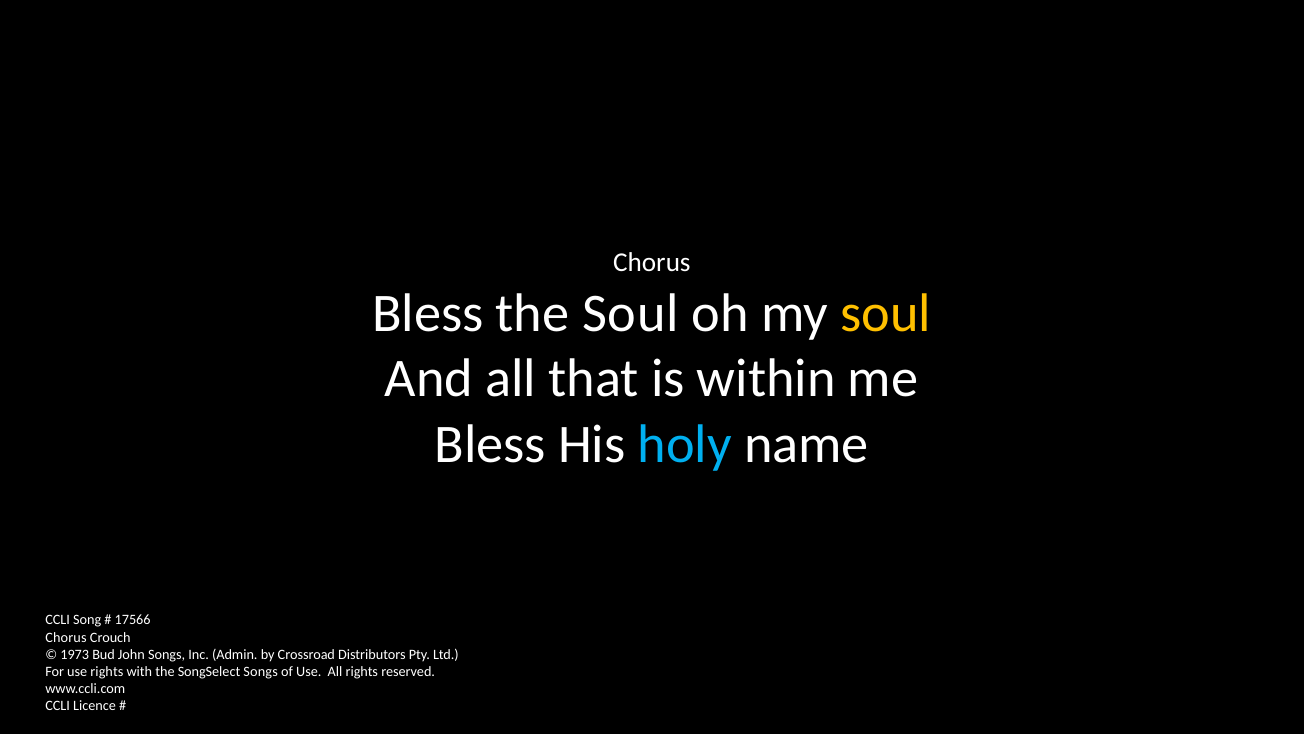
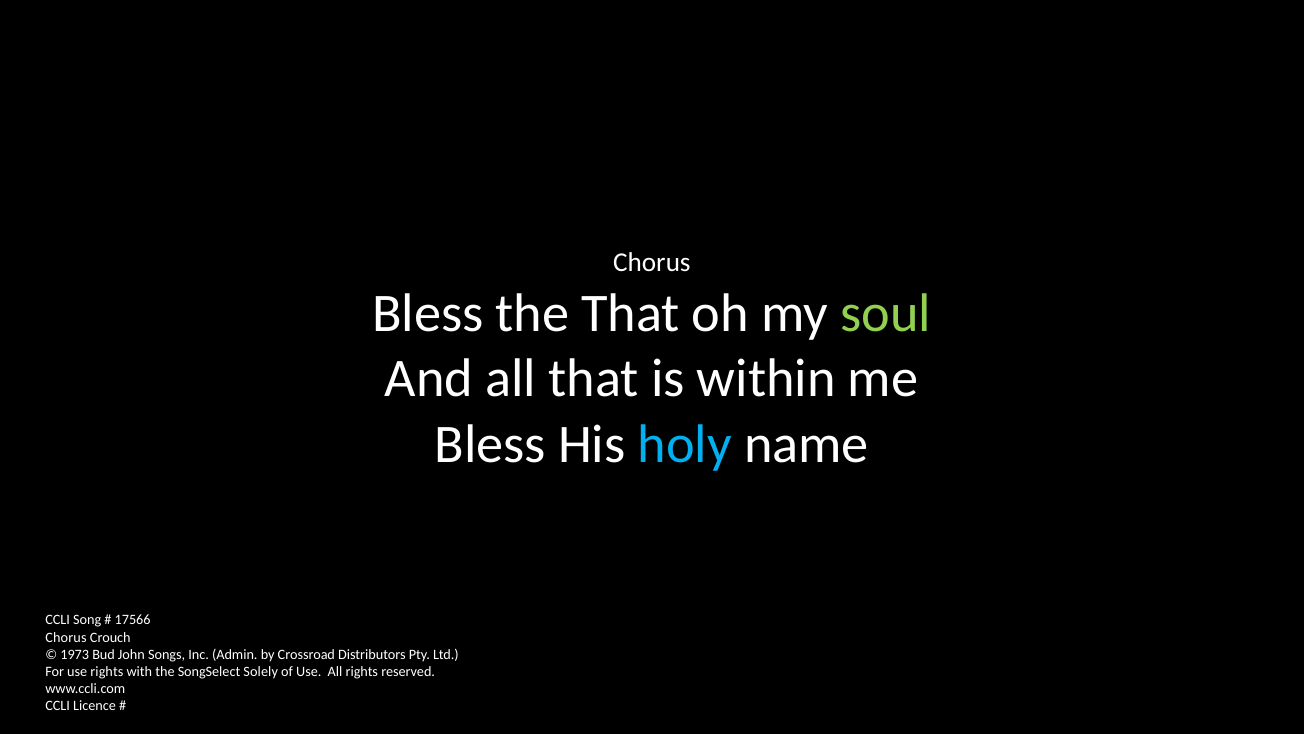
the Soul: Soul -> That (631, 314)
soul colour: yellow -> light green (886, 314)
SongSelect Songs: Songs -> Solely (261, 671)
